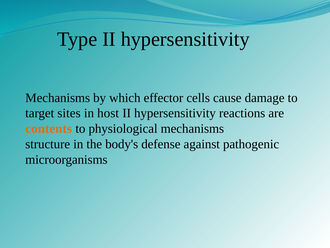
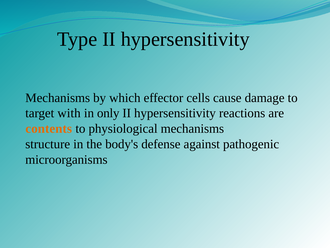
sites: sites -> with (69, 113)
host: host -> only (108, 113)
